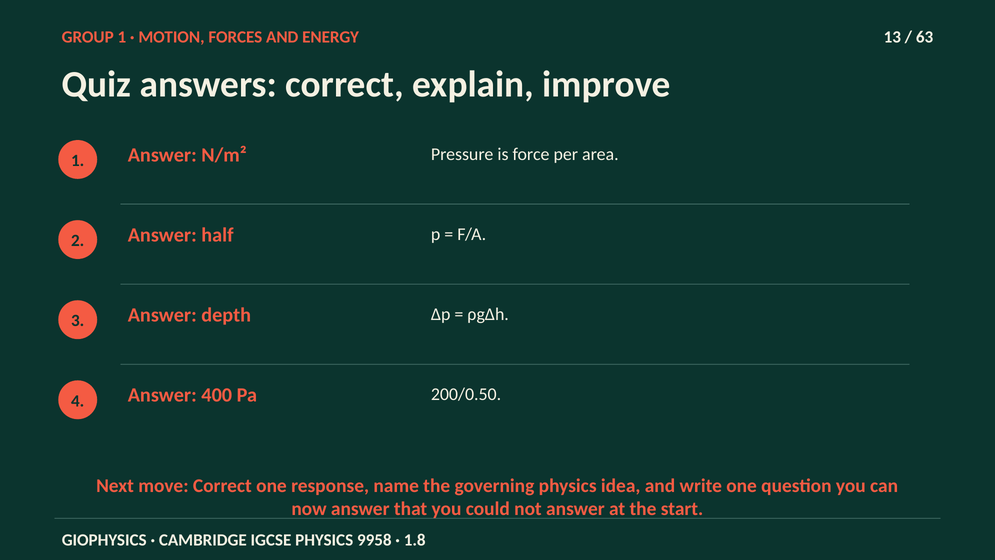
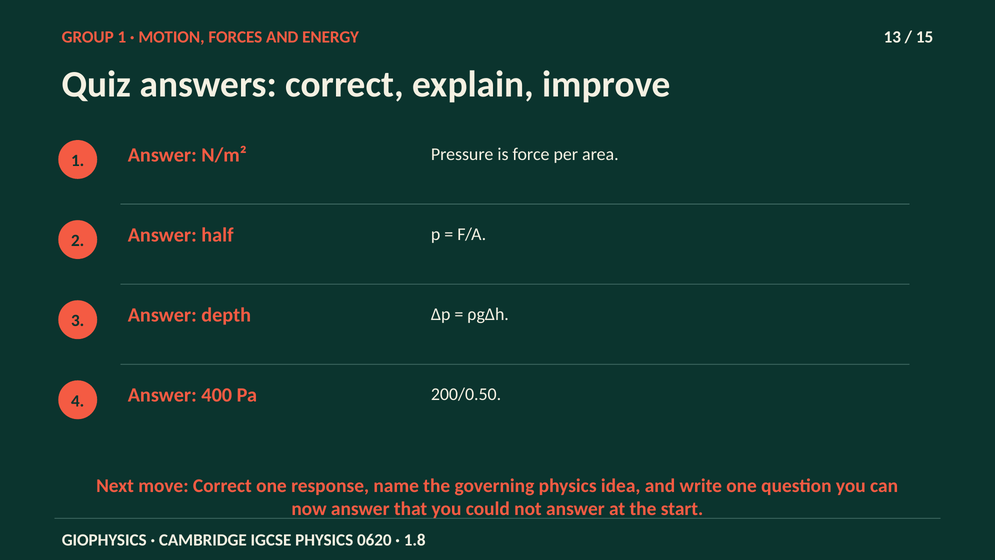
63: 63 -> 15 (925, 37)
9958: 9958 -> 0620 (374, 540)
